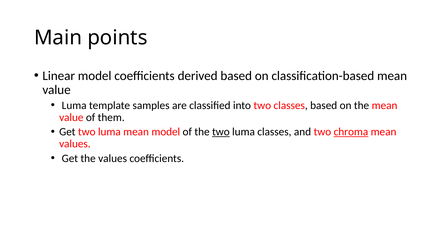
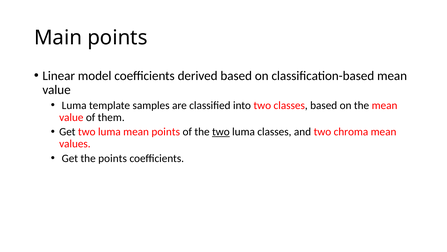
mean model: model -> points (166, 132)
chroma underline: present -> none (351, 132)
the values: values -> points (113, 158)
